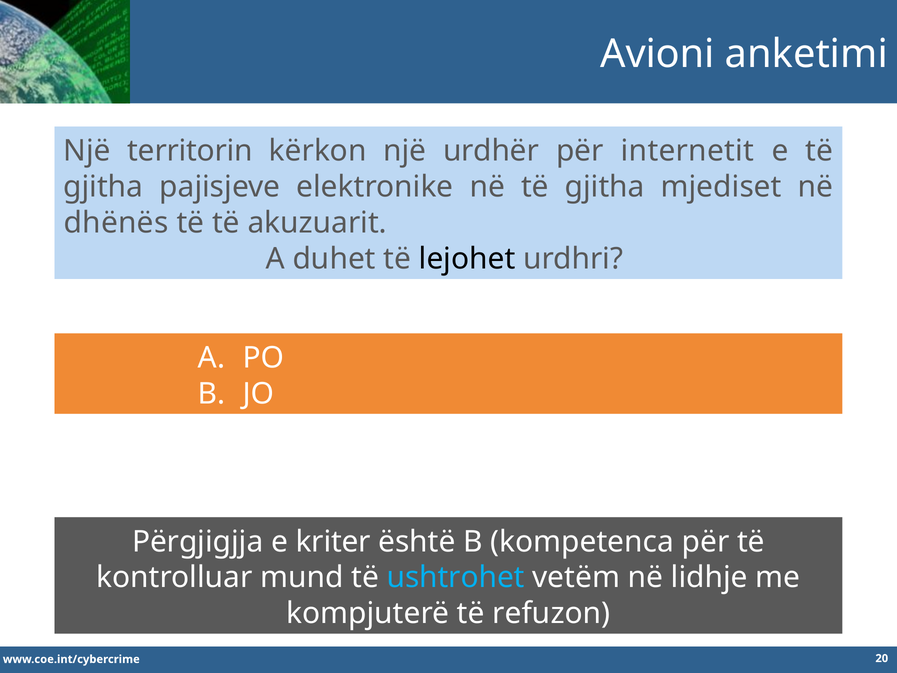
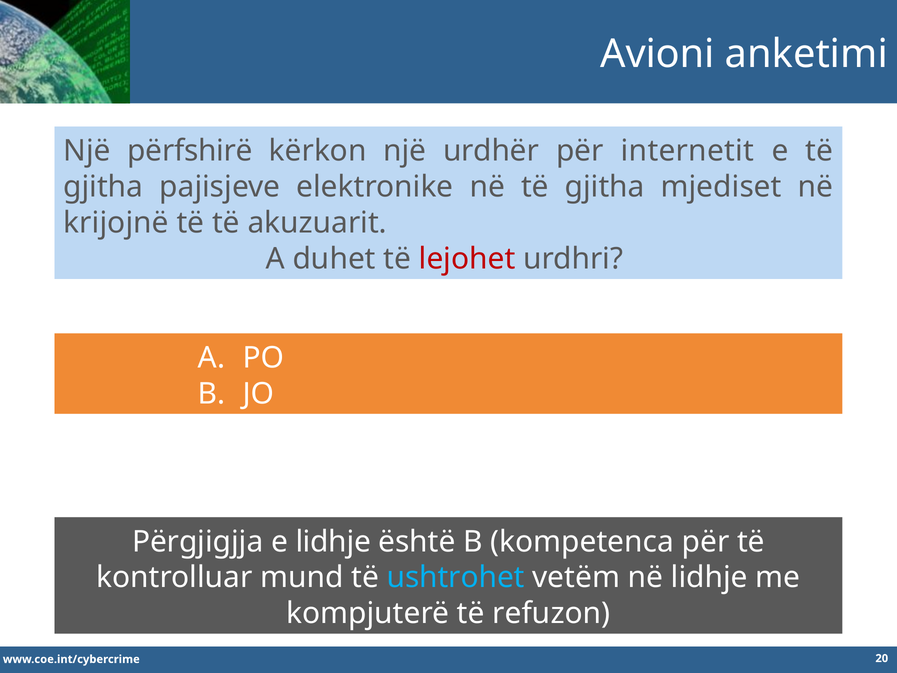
territorin: territorin -> përfshirë (190, 151)
dhënës: dhënës -> krijojnë (116, 223)
lejohet colour: black -> red (467, 259)
e kriter: kriter -> lidhje (333, 542)
